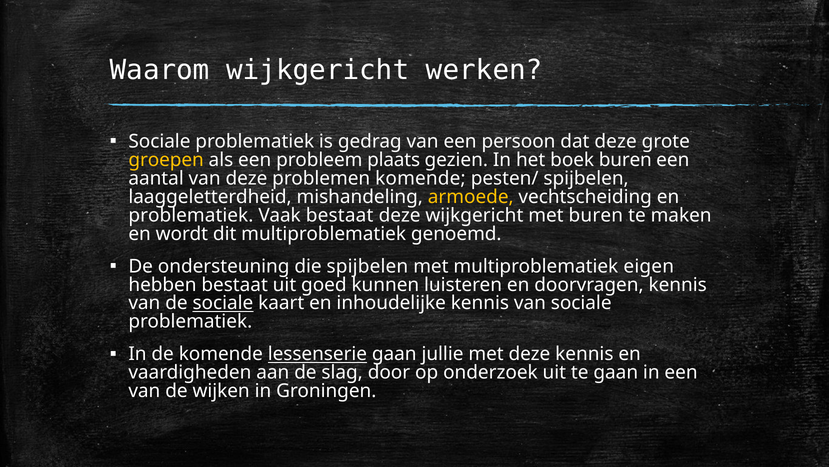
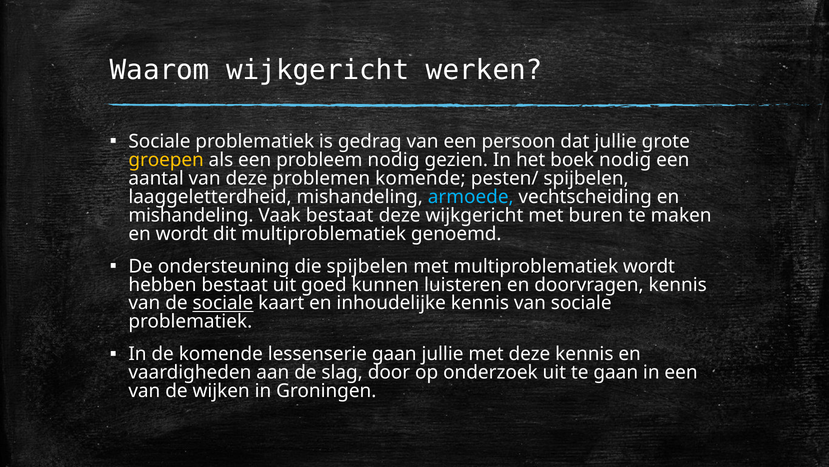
dat deze: deze -> jullie (616, 141)
probleem plaats: plaats -> nodig (393, 160)
boek buren: buren -> nodig (625, 160)
armoede colour: yellow -> light blue (471, 197)
problematiek: problematiek -> mishandeling (191, 215)
multiproblematiek eigen: eigen -> wordt (649, 266)
lessenserie underline: present -> none (317, 354)
